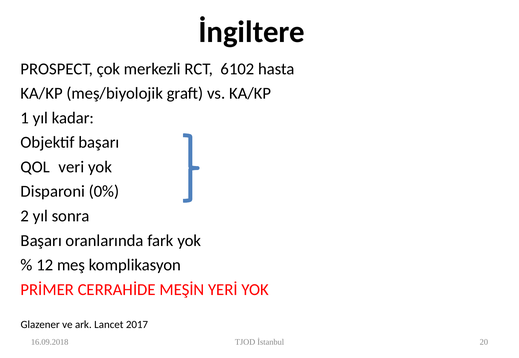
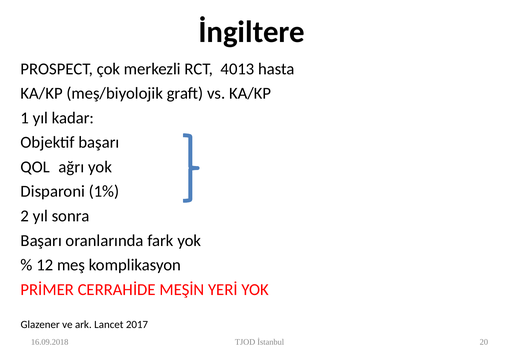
6102: 6102 -> 4013 (237, 69)
veri: veri -> ağrı (71, 167)
0%: 0% -> 1% (104, 191)
